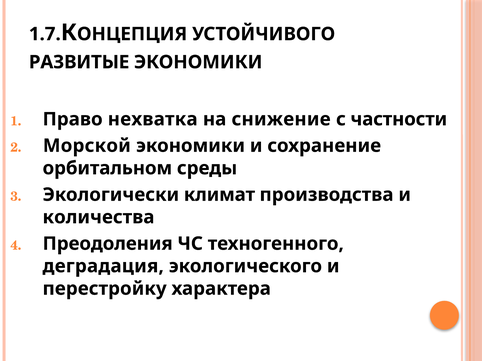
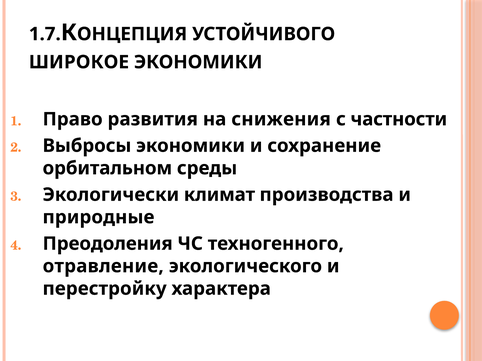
РАЗВИТЫЕ: РАЗВИТЫЕ -> ШИРОКОЕ (79, 62)
нехватка: нехватка -> развития (153, 119)
снижение: снижение -> снижения (281, 119)
Морской: Морской -> Выбросы (87, 146)
количества: количества -> природные (98, 217)
деградация: деградация -> отравление (103, 266)
